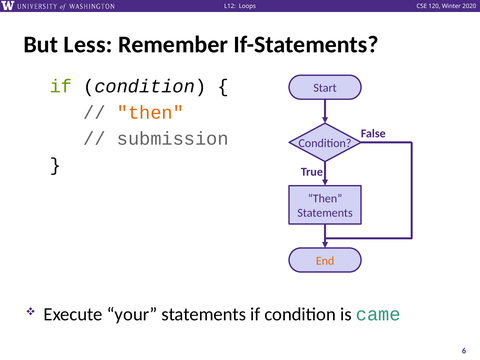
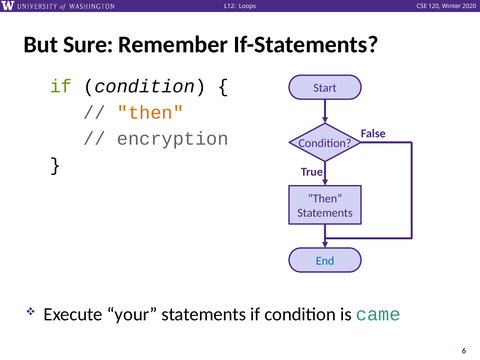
Less: Less -> Sure (88, 45)
submission: submission -> encryption (173, 139)
End colour: orange -> blue (325, 261)
